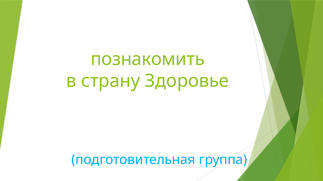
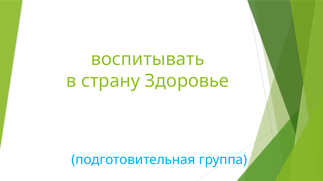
познакомить: познакомить -> воспитывать (148, 59)
